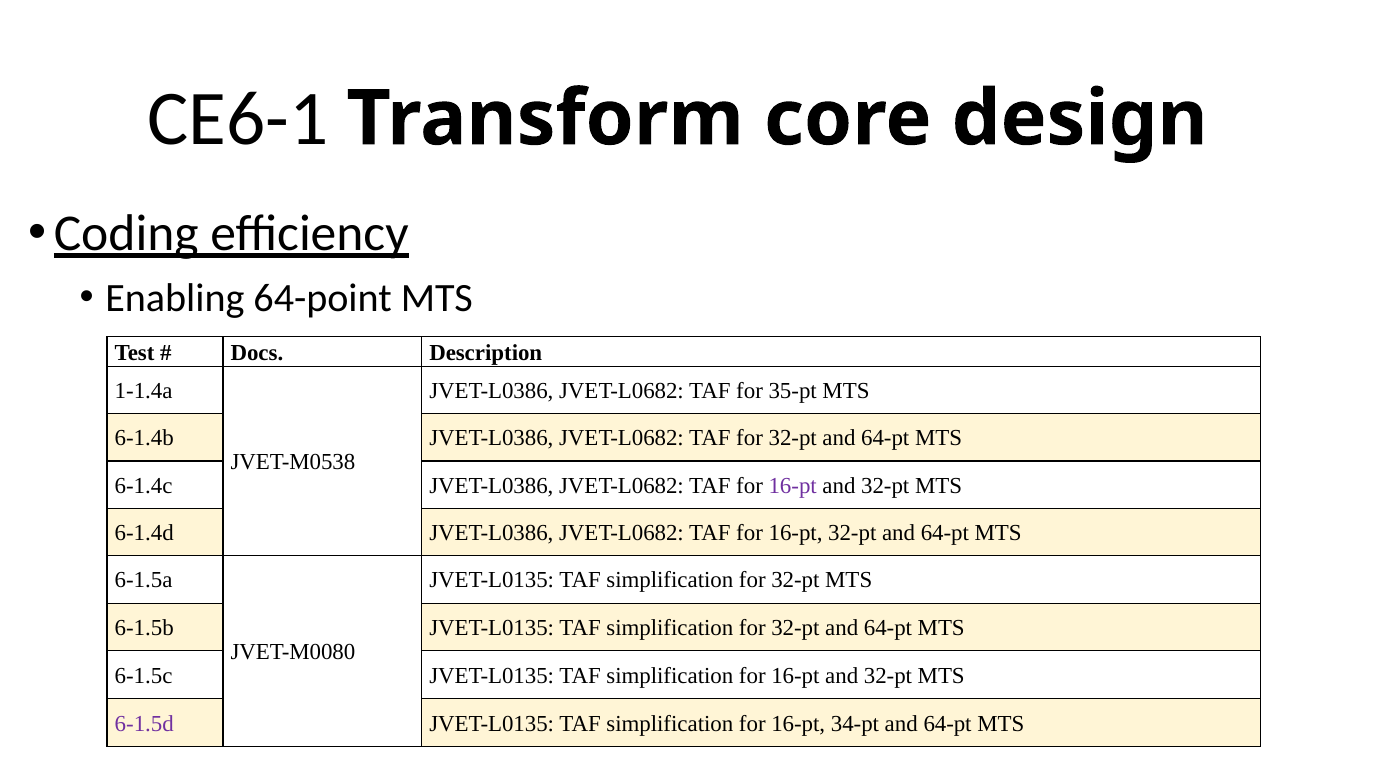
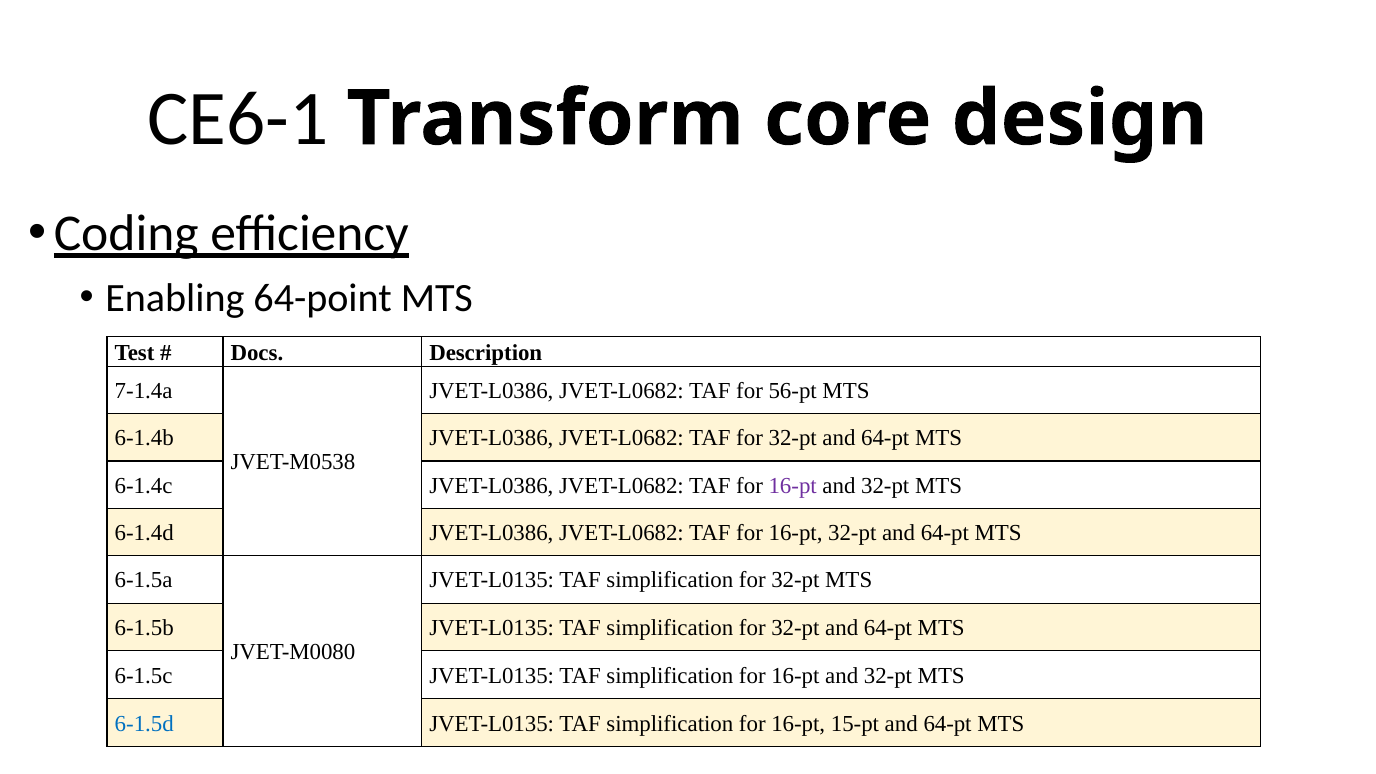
1-1.4a: 1-1.4a -> 7-1.4a (144, 391)
35-pt: 35-pt -> 56-pt (793, 391)
6-1.5d colour: purple -> blue (144, 723)
34-pt: 34-pt -> 15-pt (855, 723)
